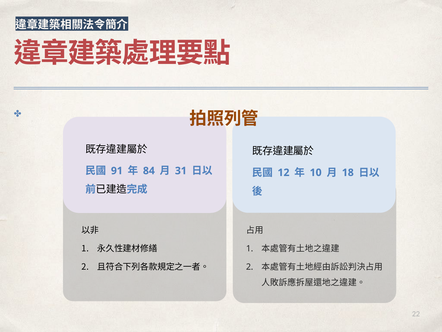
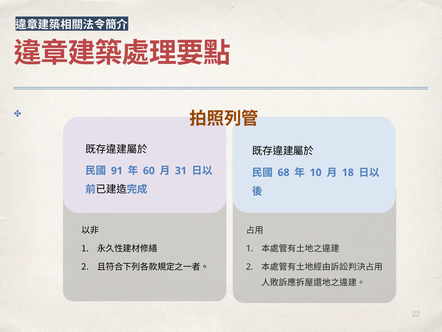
84: 84 -> 60 (149, 171)
12: 12 -> 68 (284, 172)
